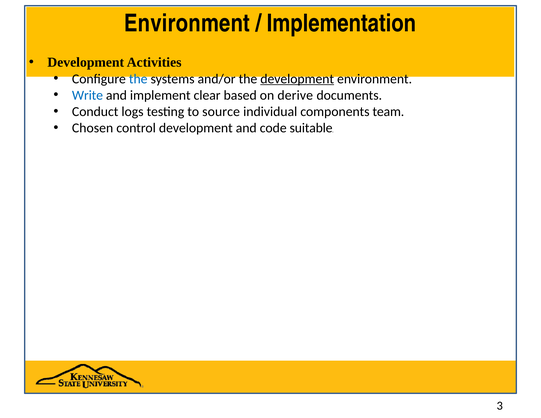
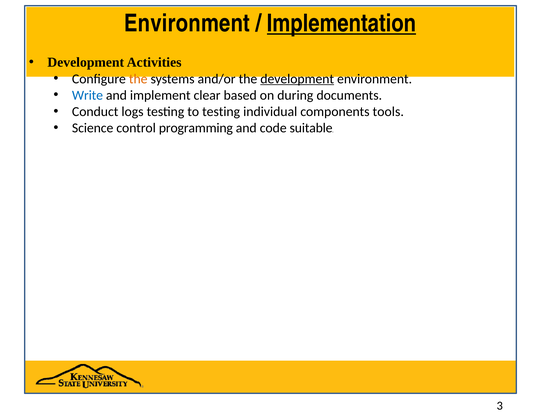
Implementation underline: none -> present (342, 23)
the colour: blue -> orange (138, 79)
derive: derive -> during (295, 95)
to source: source -> testing (221, 112)
team: team -> tools (388, 112)
Chosen: Chosen -> Science (93, 128)
control development: development -> programming (196, 128)
